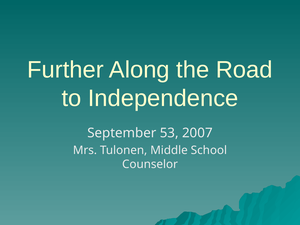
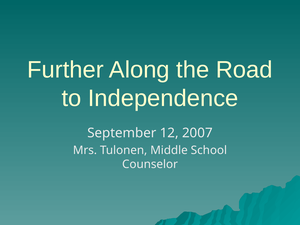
53: 53 -> 12 (169, 133)
